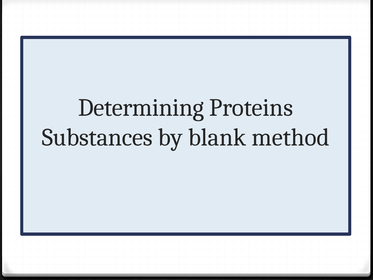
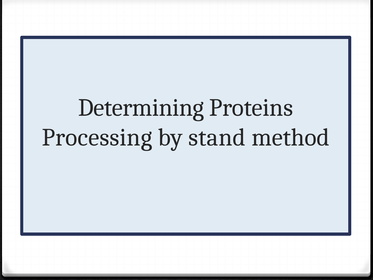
Substances: Substances -> Processing (97, 137)
blank: blank -> stand (217, 137)
